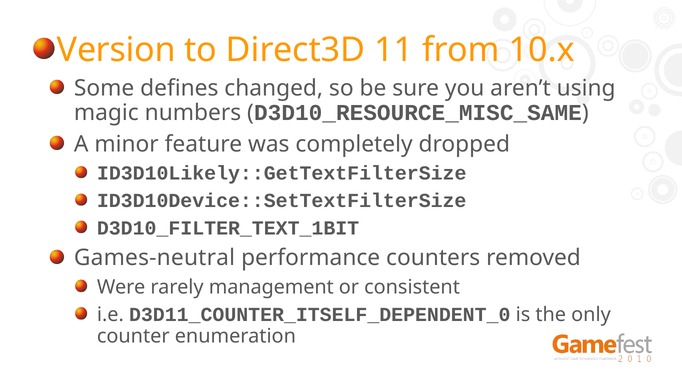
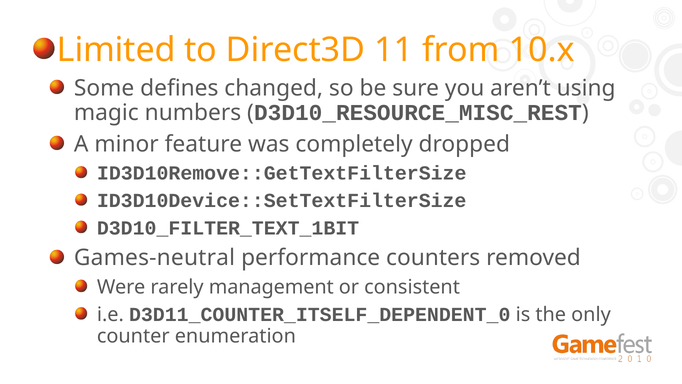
Version: Version -> Limited (116, 50)
D3D10_RESOURCE_MISC_SAME: D3D10_RESOURCE_MISC_SAME -> D3D10_RESOURCE_MISC_REST (418, 113)
ID3D10Likely::GetTextFilterSize: ID3D10Likely::GetTextFilterSize -> ID3D10Remove::GetTextFilterSize (282, 173)
